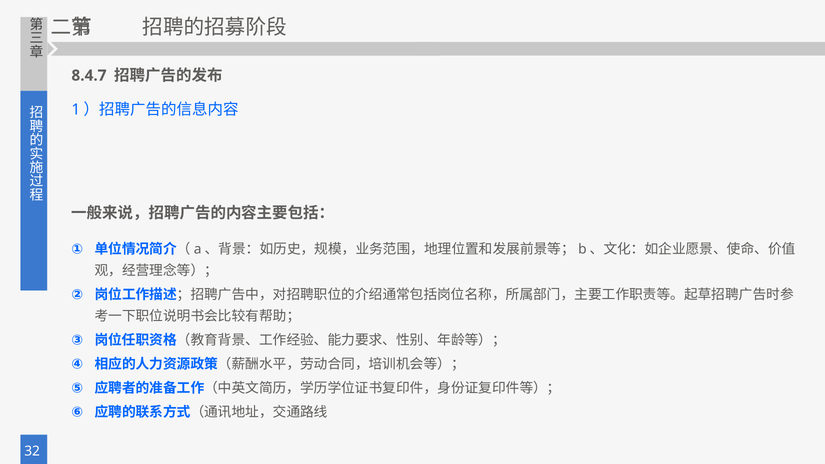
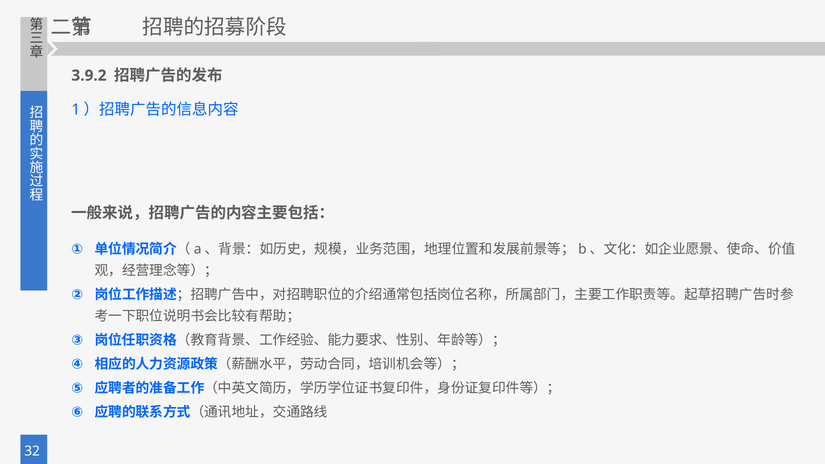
8.4.7: 8.4.7 -> 3.9.2 (89, 76)
